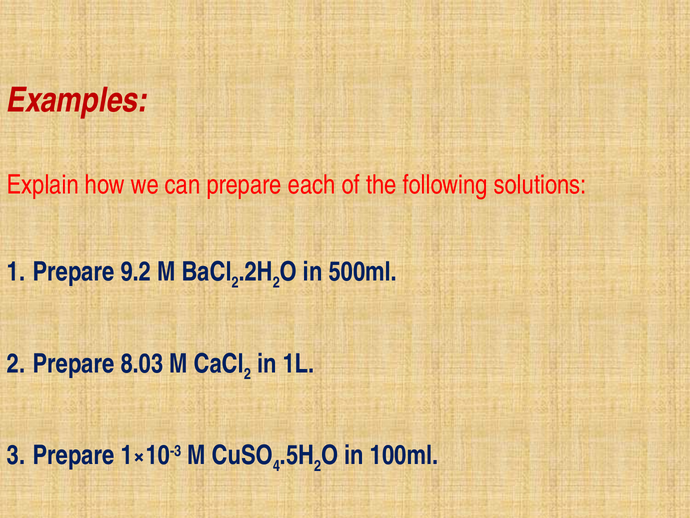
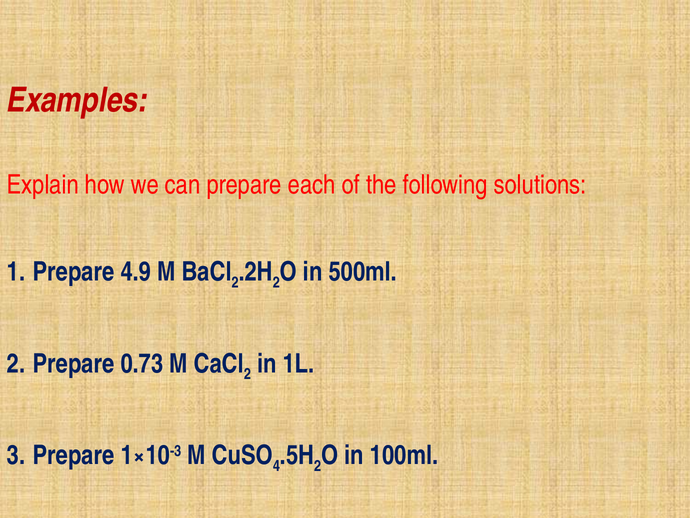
9.2: 9.2 -> 4.9 (136, 272)
8.03: 8.03 -> 0.73 (142, 363)
